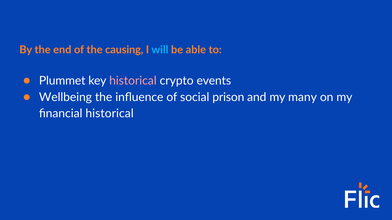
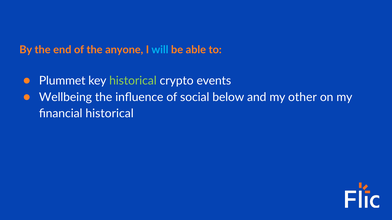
causing: causing -> anyone (124, 50)
historical colour: pink -> light green (133, 81)
prison: prison -> below (228, 97)
many: many -> other (302, 97)
